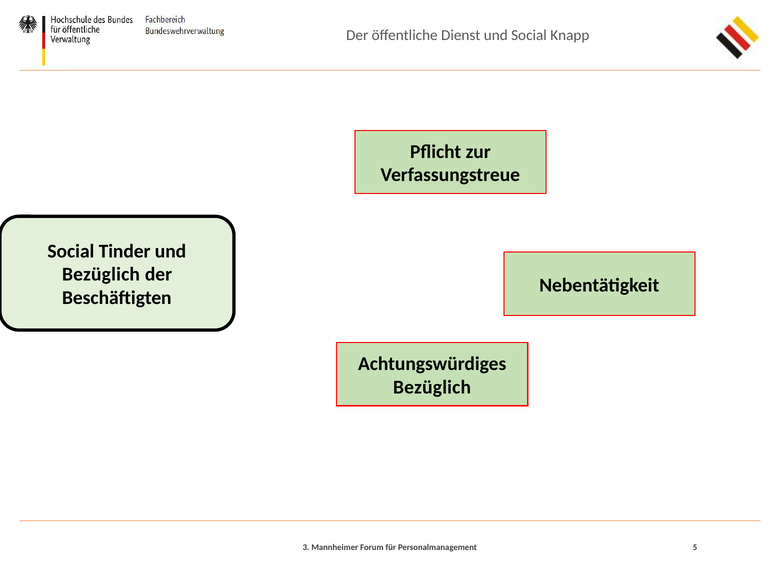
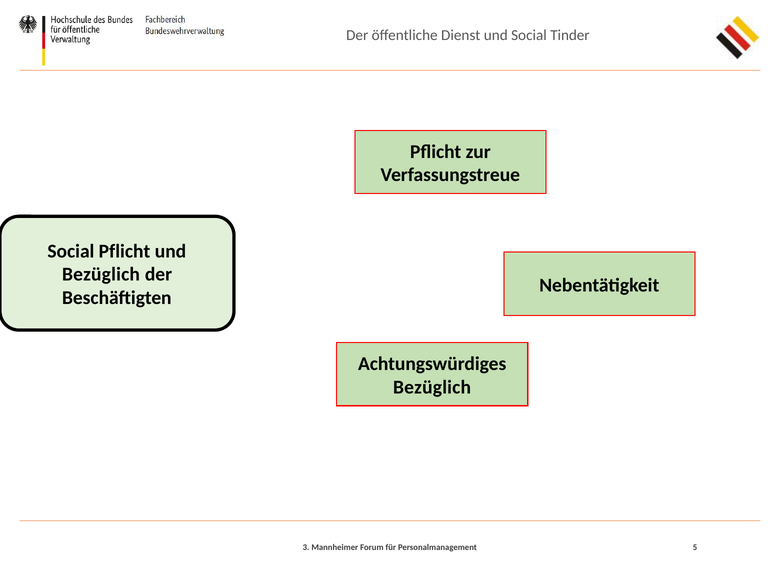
Knapp: Knapp -> Tinder (570, 35)
Social Tinder: Tinder -> Pflicht (125, 251)
